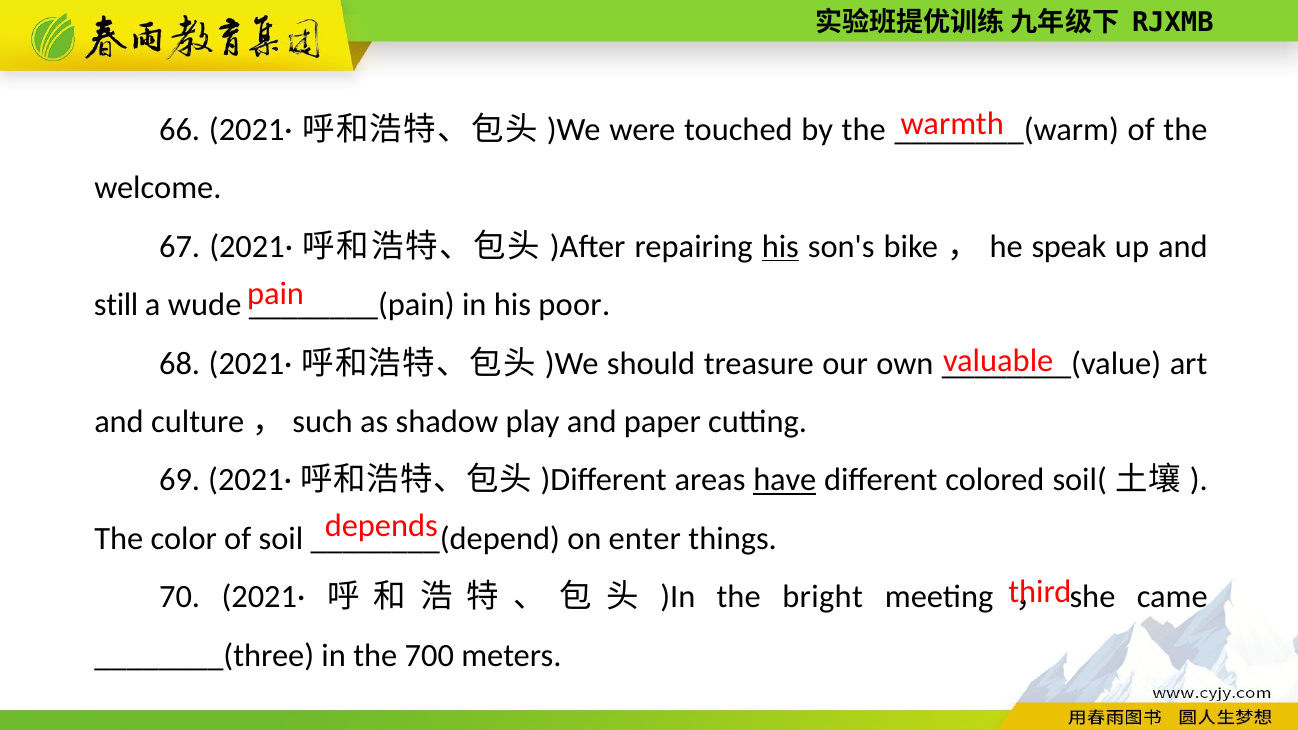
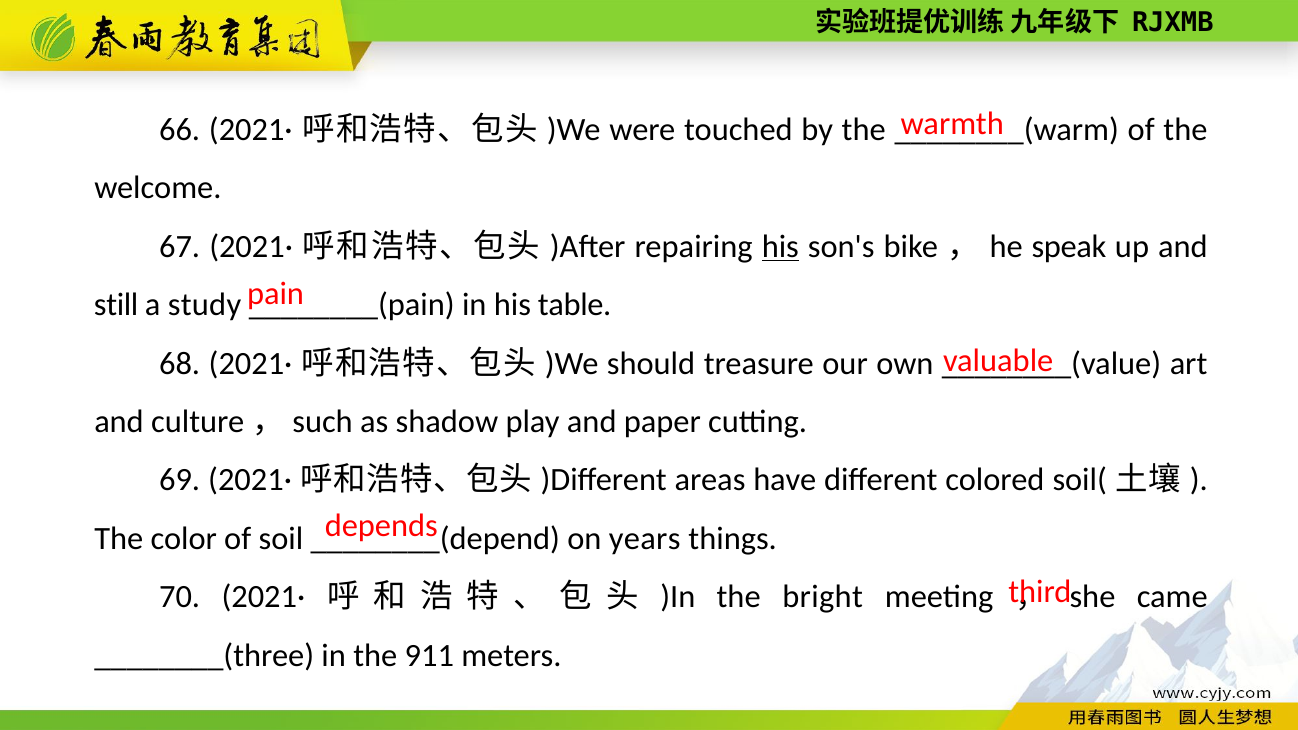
wude: wude -> study (205, 305)
poor: poor -> table (575, 305)
have underline: present -> none (785, 480)
enter: enter -> years (645, 539)
700: 700 -> 911 (429, 655)
